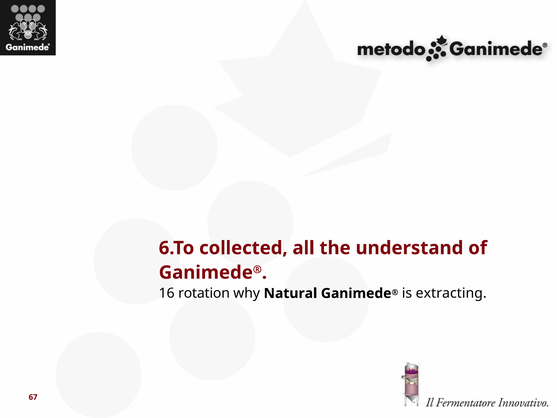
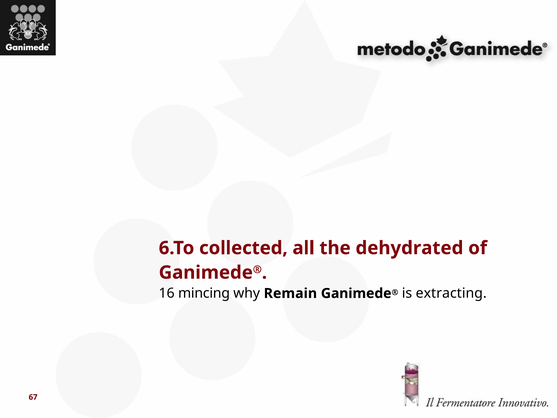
understand: understand -> dehydrated (409, 248)
rotation: rotation -> mincing (204, 293)
Natural: Natural -> Remain (290, 293)
